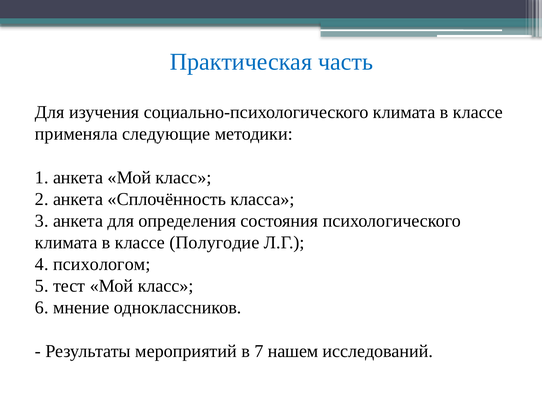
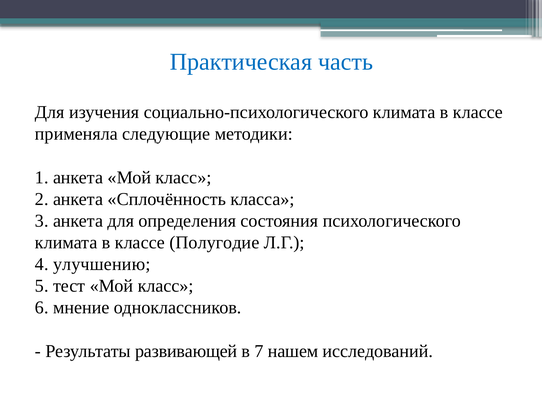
психологом: психологом -> улучшению (102, 264)
мероприятий: мероприятий -> развивающей (186, 351)
